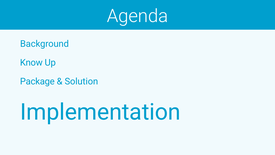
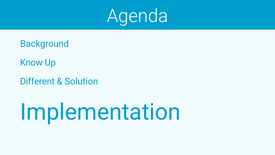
Package: Package -> Different (37, 81)
